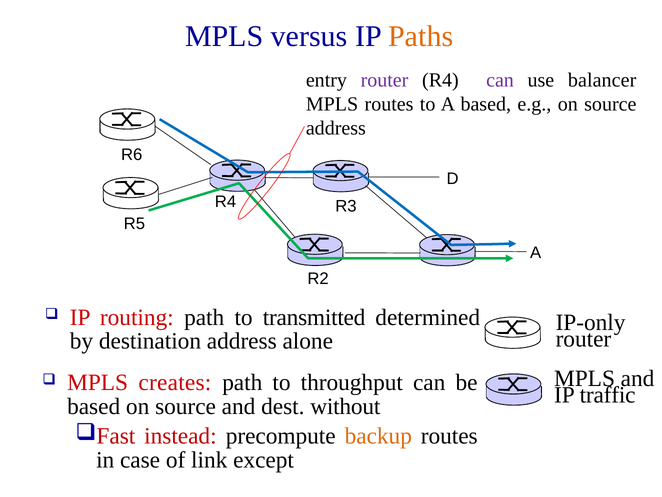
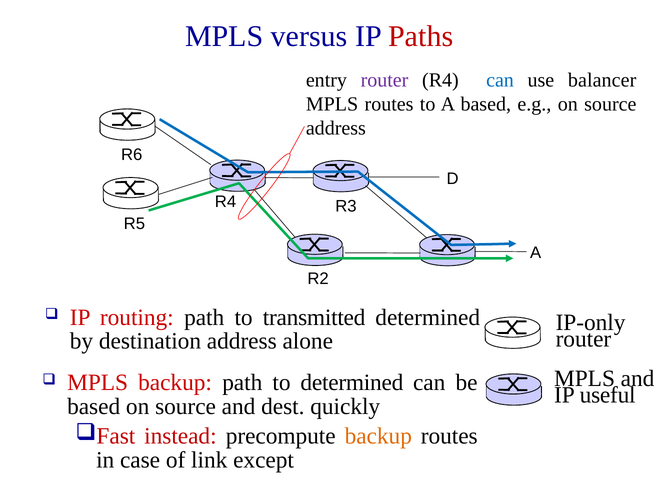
Paths colour: orange -> red (421, 36)
can colour: purple -> blue (500, 80)
MPLS creates: creates -> backup (175, 382)
to throughput: throughput -> determined (352, 382)
traffic: traffic -> useful (608, 395)
without: without -> quickly (345, 406)
